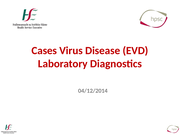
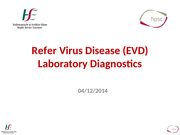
Cases: Cases -> Refer (44, 51)
